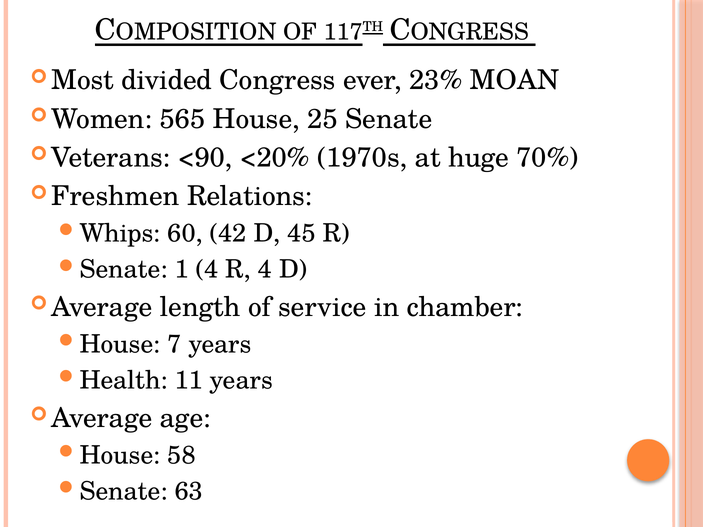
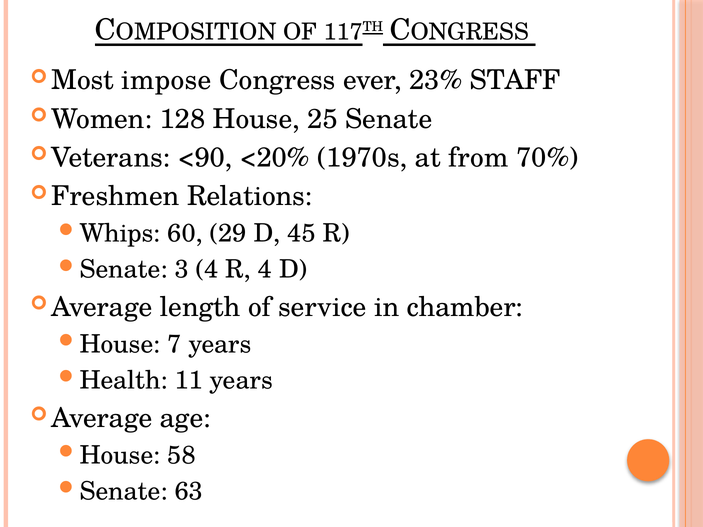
divided: divided -> impose (166, 80)
MOAN: MOAN -> STAFF (515, 80)
565: 565 -> 128 (183, 119)
huge: huge -> from (478, 158)
42: 42 -> 29 (228, 234)
1: 1 -> 3 (182, 270)
